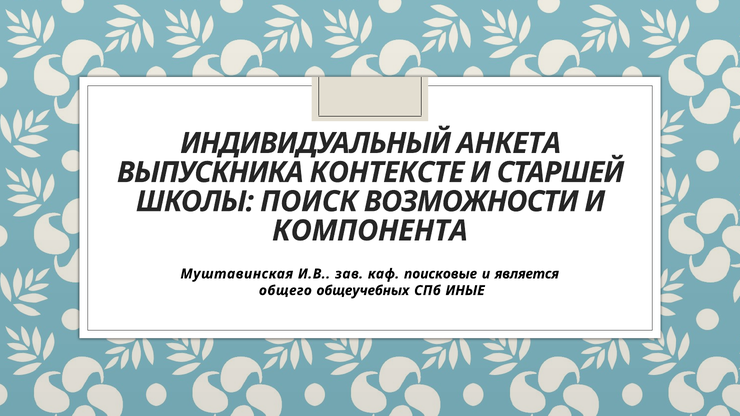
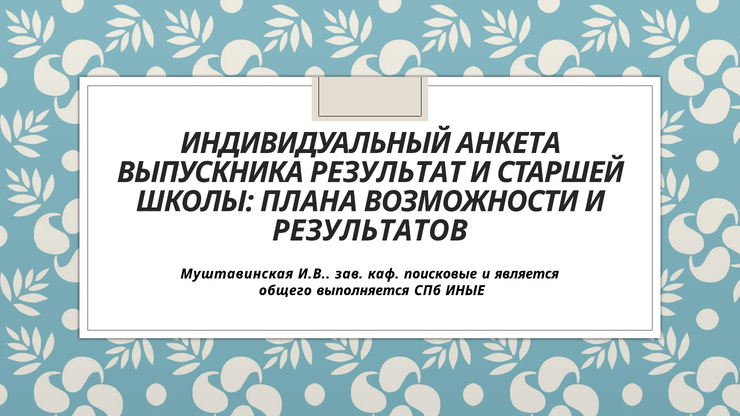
КОНТЕКСТЕ: КОНТЕКСТЕ -> РЕЗУЛЬТАТ (387, 173)
ПОИСК: ПОИСК -> ПЛАНА (309, 202)
КОМПОНЕНТА: КОМПОНЕНТА -> РЕЗУЛЬТАТОВ (370, 231)
общеучебных: общеучебных -> выполняется (363, 291)
